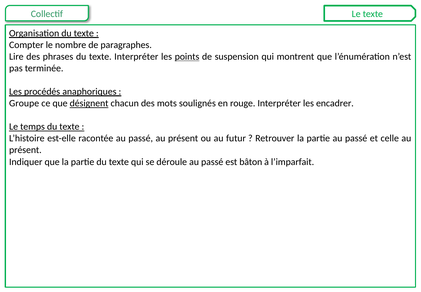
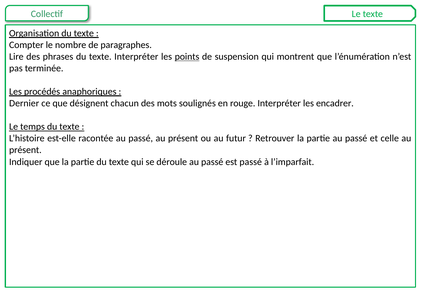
Groupe: Groupe -> Dernier (24, 103)
désignent underline: present -> none (89, 103)
est bâton: bâton -> passé (251, 162)
